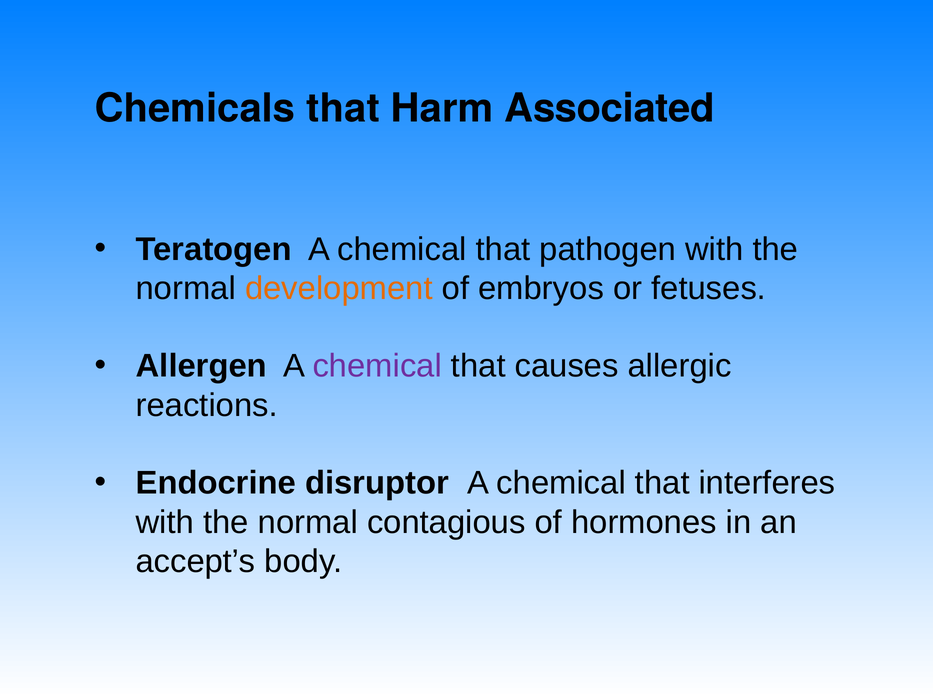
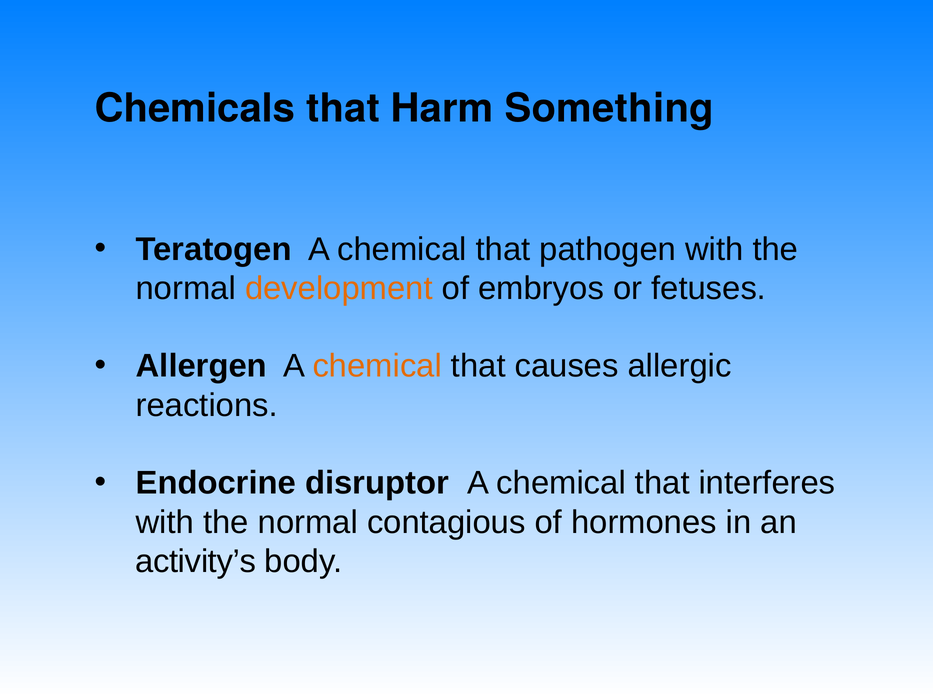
Associated: Associated -> Something (609, 108)
chemical colour: purple -> orange (377, 366)
accept’s: accept’s -> activity’s (196, 562)
